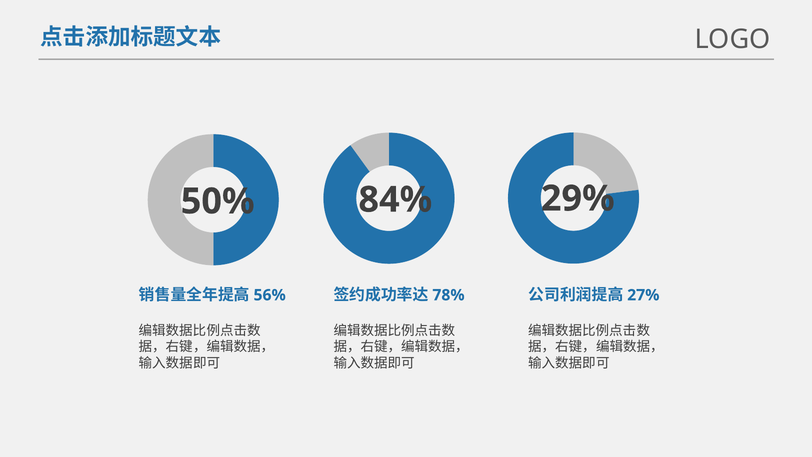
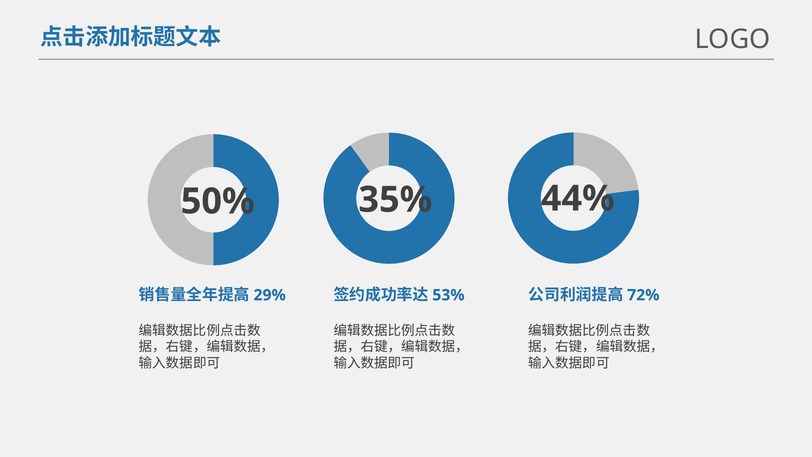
84%: 84% -> 35% (395, 200)
29%: 29% -> 44% (578, 199)
56%: 56% -> 29% (270, 295)
78%: 78% -> 53% (448, 295)
27%: 27% -> 72% (643, 295)
